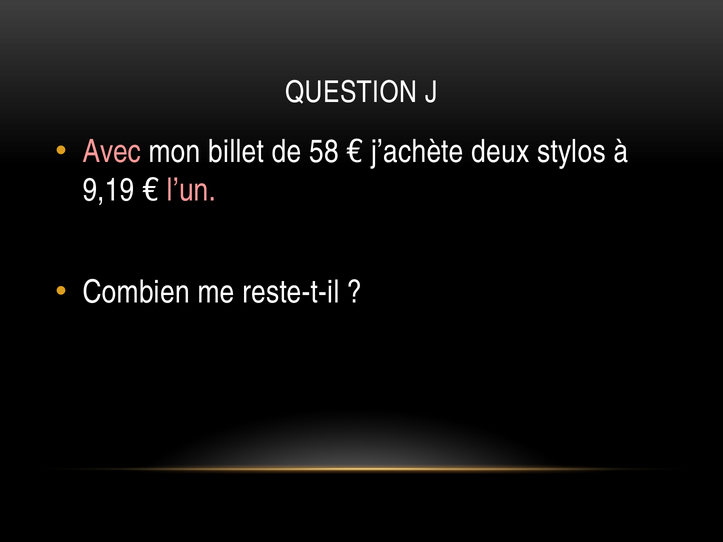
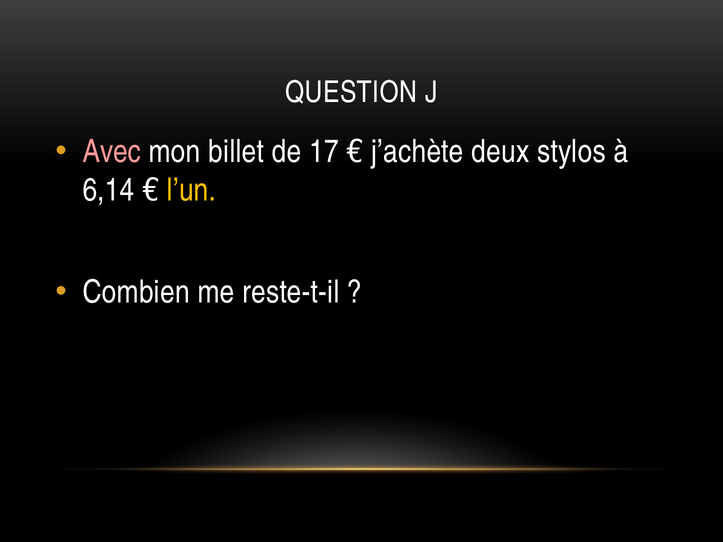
58: 58 -> 17 (324, 152)
9,19: 9,19 -> 6,14 (109, 190)
l’un colour: pink -> yellow (192, 190)
